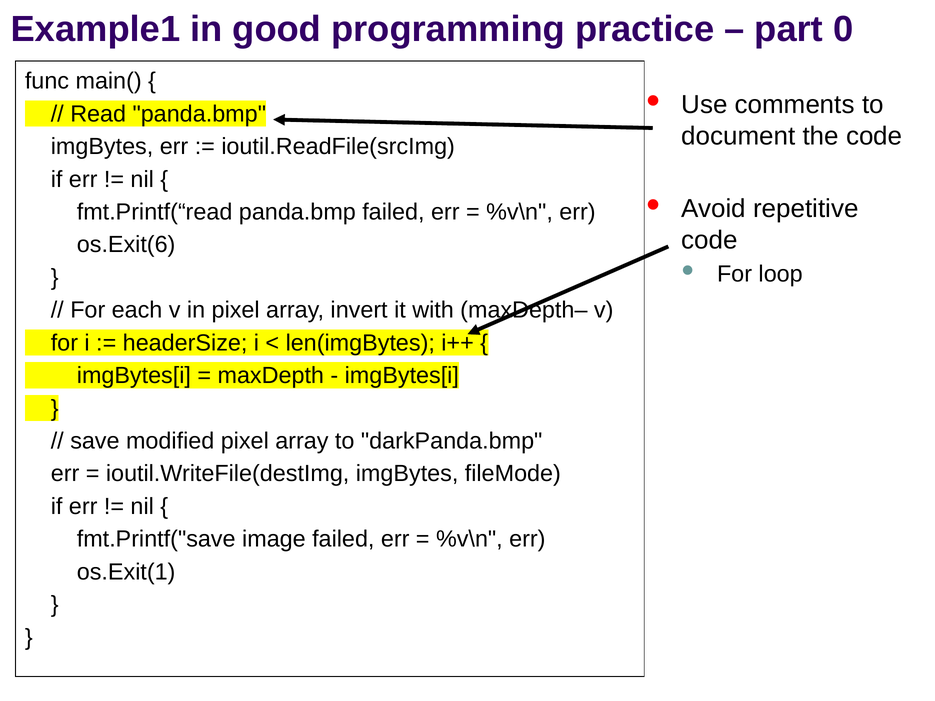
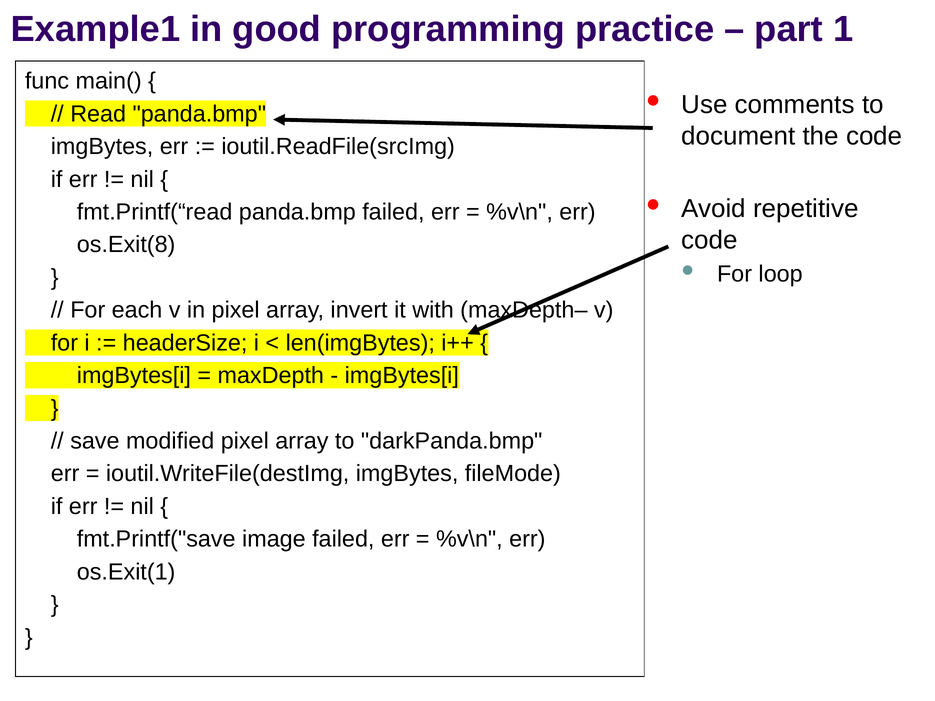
0: 0 -> 1 (843, 29)
os.Exit(6: os.Exit(6 -> os.Exit(8 (126, 245)
